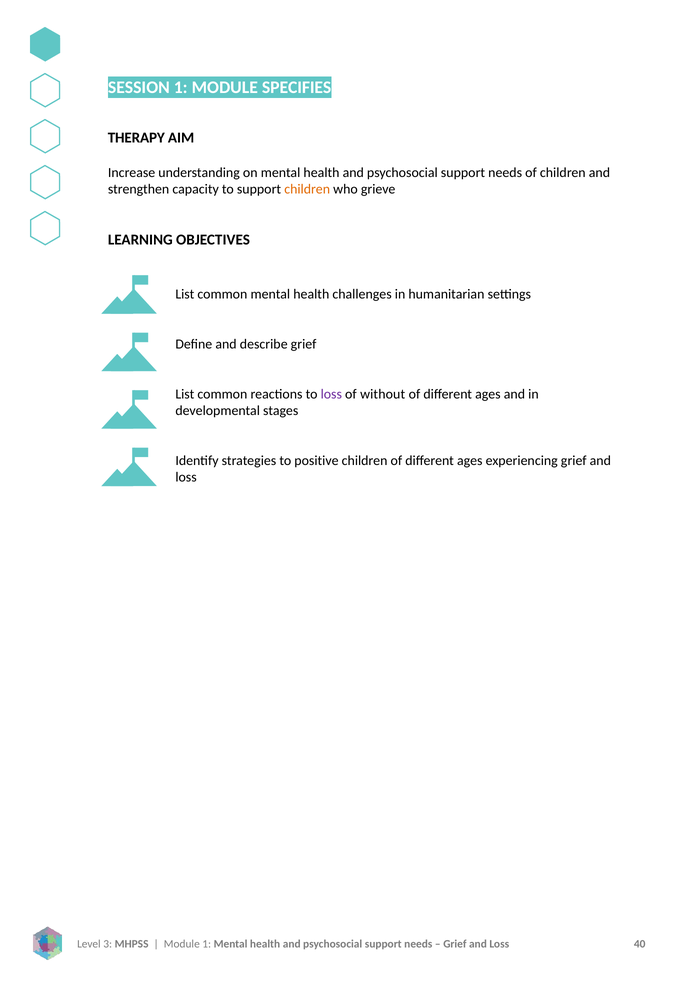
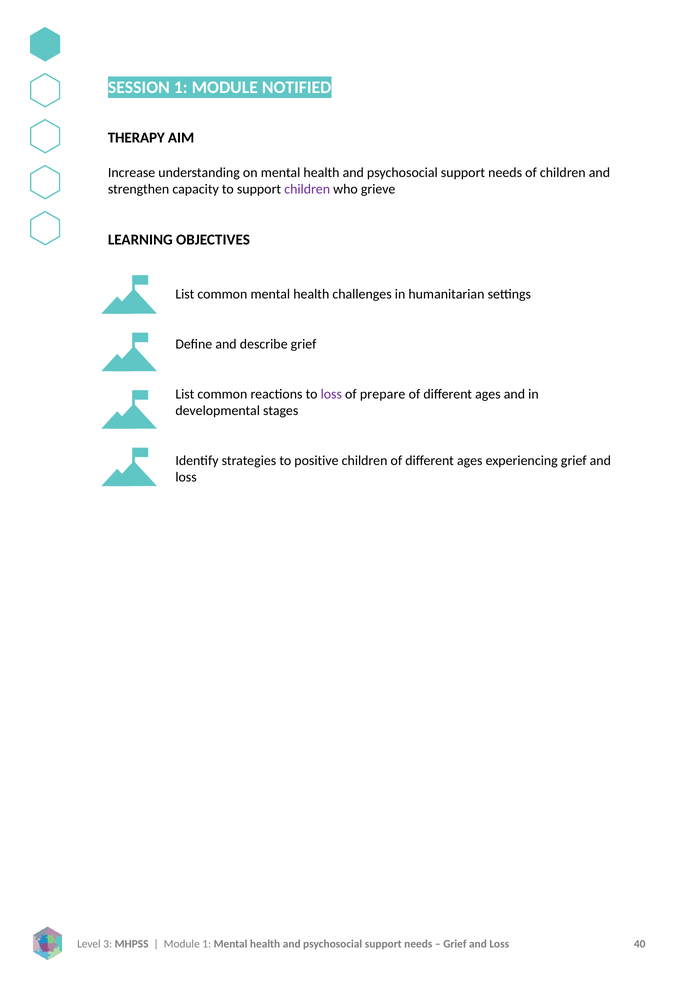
SPECIFIES: SPECIFIES -> NOTIFIED (297, 87)
children colour: orange -> purple (307, 189)
without: without -> prepare (383, 394)
